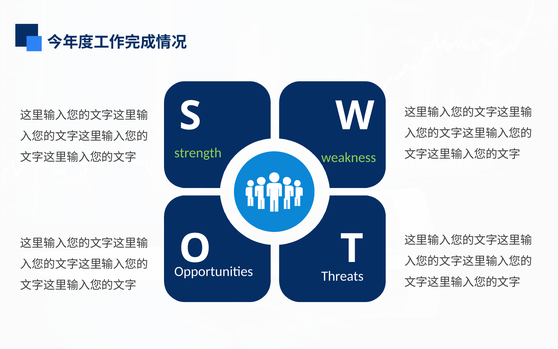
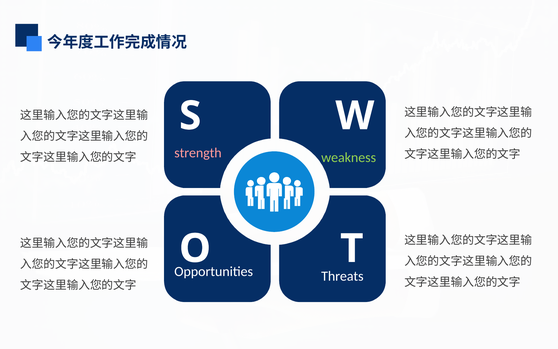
strength colour: light green -> pink (198, 153)
